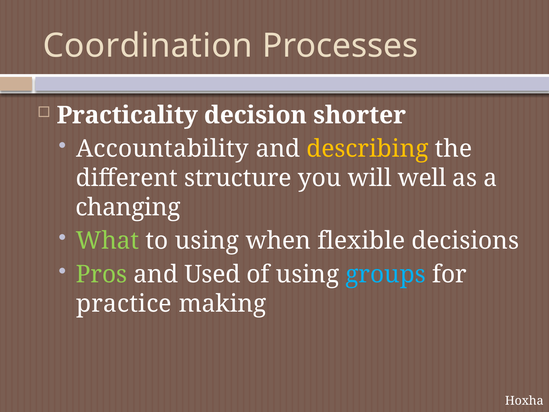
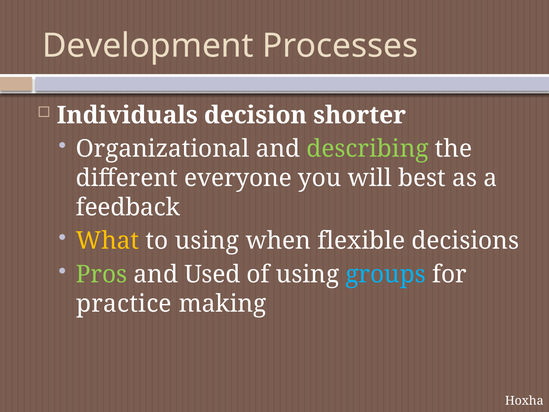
Coordination: Coordination -> Development (148, 46)
Practicality: Practicality -> Individuals (127, 115)
Accountability: Accountability -> Organizational (163, 149)
describing colour: yellow -> light green (368, 149)
structure: structure -> everyone (238, 178)
well: well -> best (422, 178)
changing: changing -> feedback (128, 207)
What colour: light green -> yellow (108, 241)
